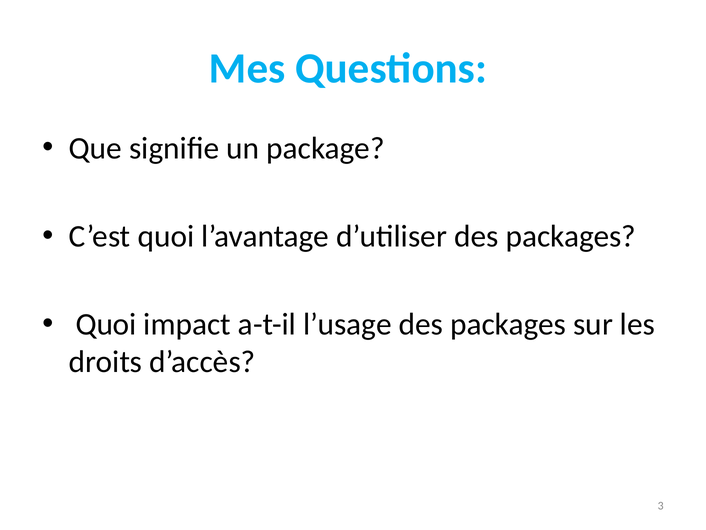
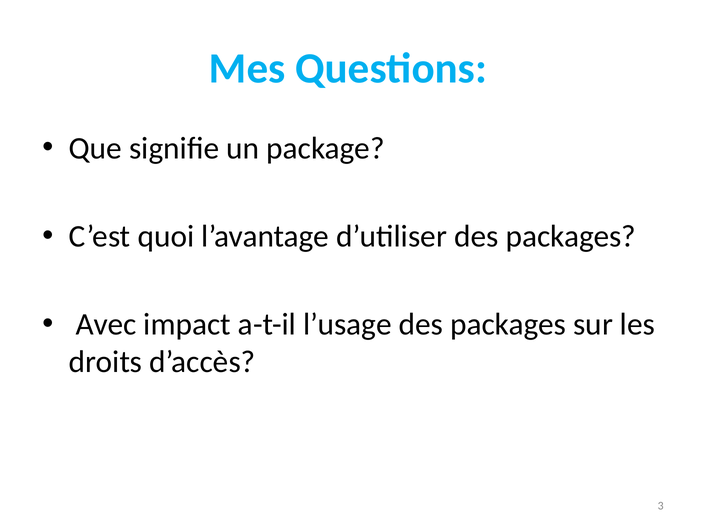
Quoi: Quoi -> Avec (106, 324)
